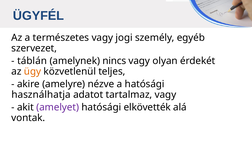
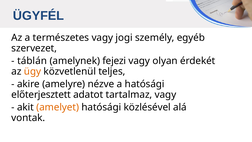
nincs: nincs -> fejezi (114, 61)
használhatja: használhatja -> előterjesztett (41, 95)
amelyet colour: purple -> orange (58, 107)
elkövették: elkövették -> közlésével (147, 107)
